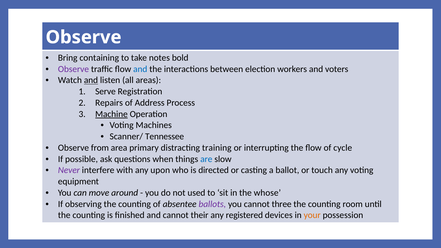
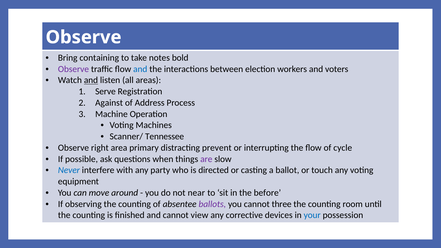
Repairs: Repairs -> Against (109, 103)
Machine underline: present -> none (111, 114)
from: from -> right (100, 148)
training: training -> prevent (217, 148)
are colour: blue -> purple (206, 159)
Never colour: purple -> blue (69, 170)
upon: upon -> party (160, 170)
used: used -> near (196, 193)
whose: whose -> before (267, 193)
their: their -> view (200, 215)
registered: registered -> corrective (244, 215)
your colour: orange -> blue (312, 215)
